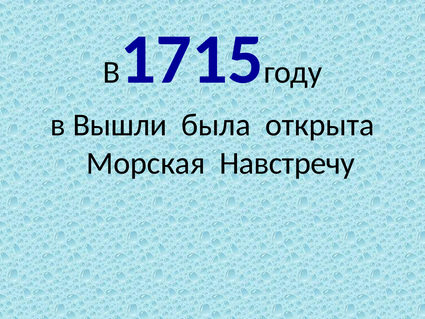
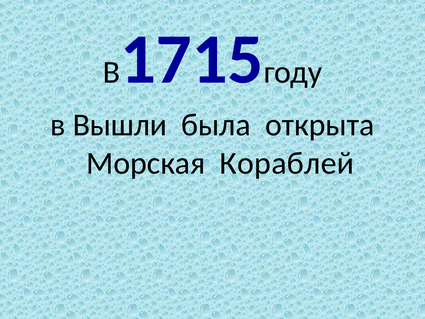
Навстречу: Навстречу -> Кораблей (287, 163)
